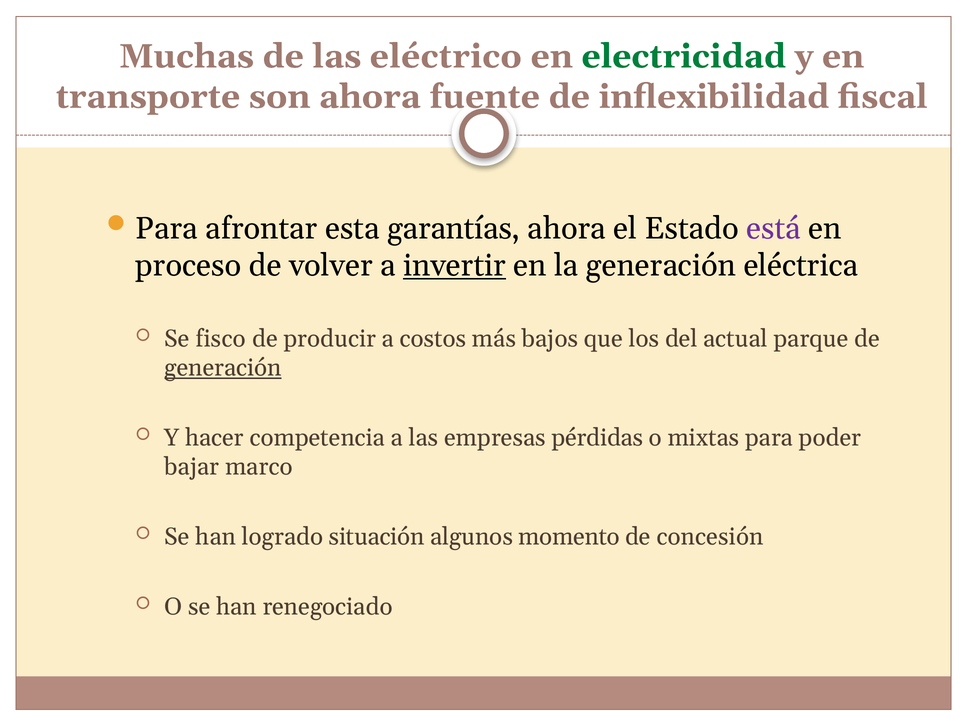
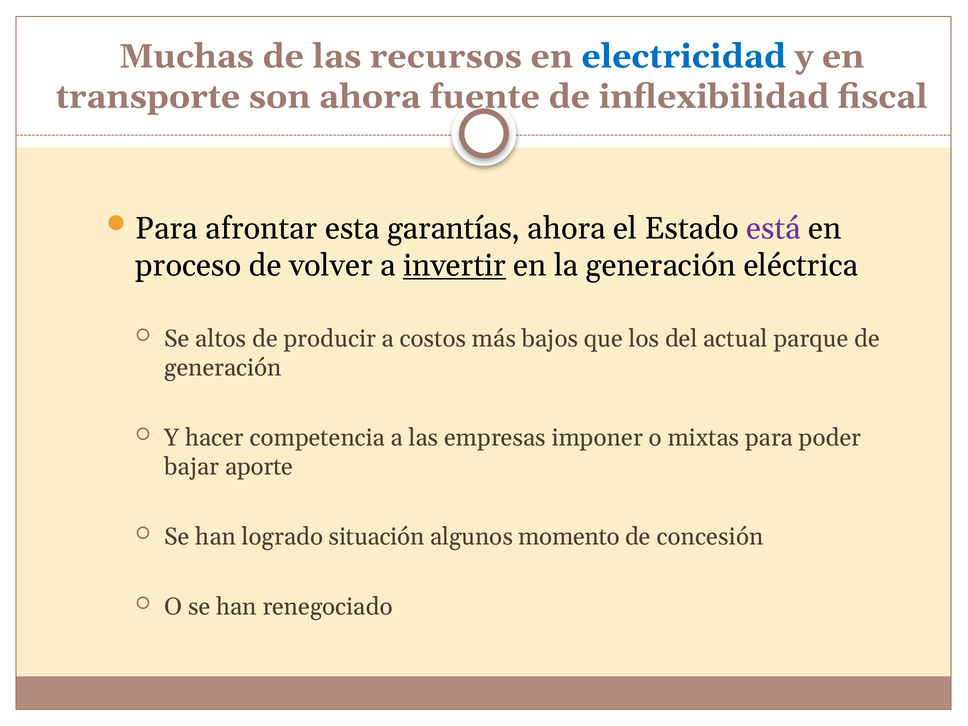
eléctrico: eléctrico -> recursos (446, 56)
electricidad colour: green -> blue (684, 56)
fisco: fisco -> altos (221, 339)
generación underline: present -> none (223, 368)
pérdidas: pérdidas -> imponer (597, 438)
marco: marco -> aporte (259, 467)
